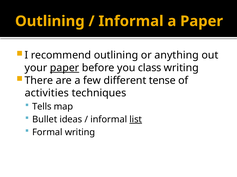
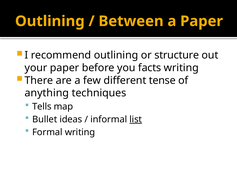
Informal: Informal -> Between (131, 21)
anything: anything -> structure (177, 55)
paper underline: present -> none (65, 68)
class: class -> facts (150, 68)
activities: activities -> anything (47, 93)
